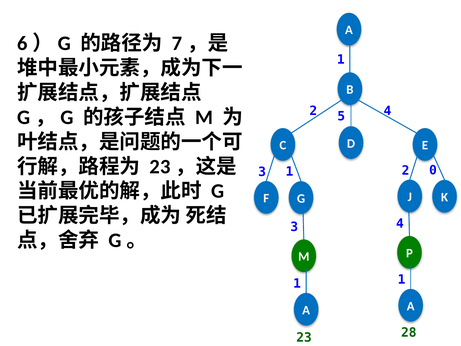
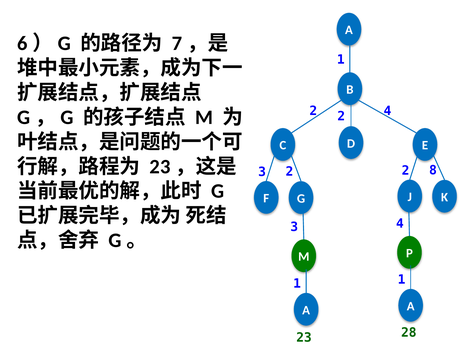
2 5: 5 -> 2 (341, 116)
0: 0 -> 8 (433, 170)
3 1: 1 -> 2 (289, 172)
